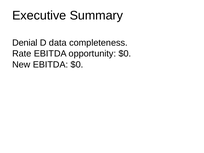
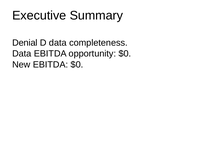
Rate: Rate -> Data (22, 54)
